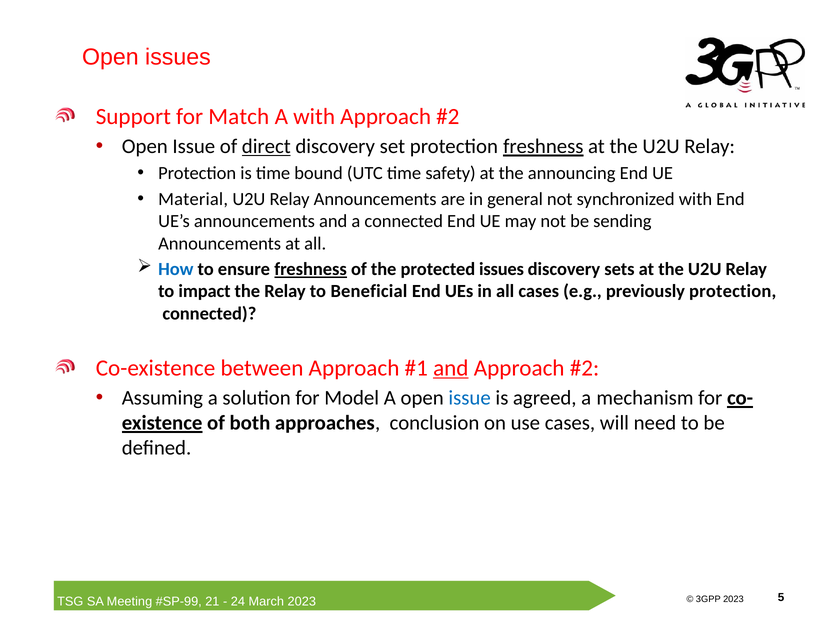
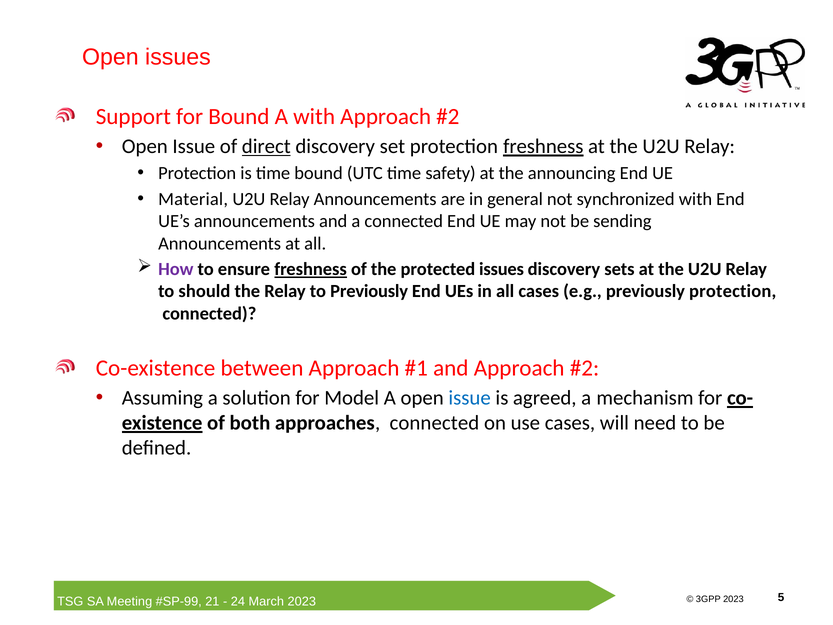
for Match: Match -> Bound (239, 117)
How colour: blue -> purple (176, 269)
impact: impact -> should (204, 291)
to Beneficial: Beneficial -> Previously (369, 291)
and underline: present -> none (451, 368)
approaches conclusion: conclusion -> connected (434, 423)
